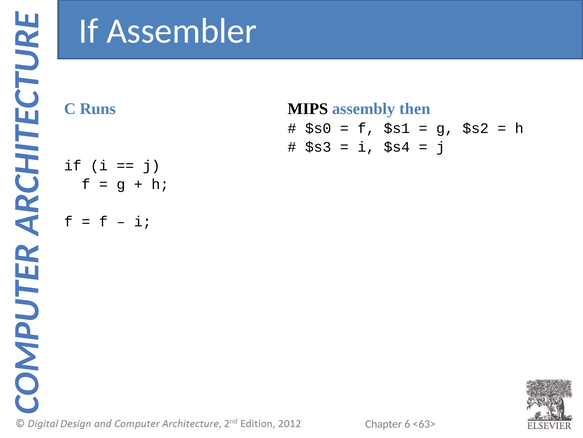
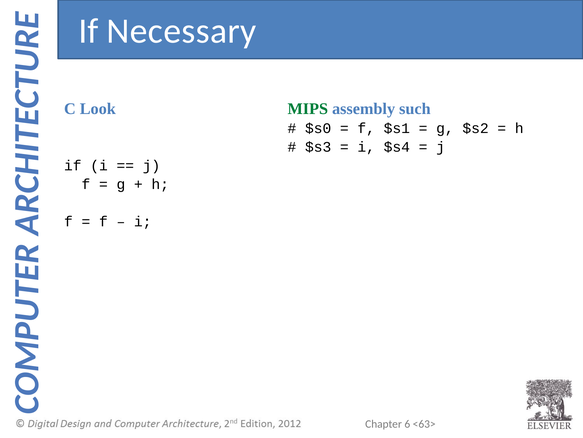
Assembler: Assembler -> Necessary (181, 31)
Runs: Runs -> Look (98, 109)
MIPS colour: black -> green (308, 109)
then: then -> such (415, 109)
